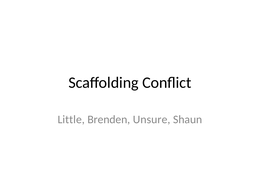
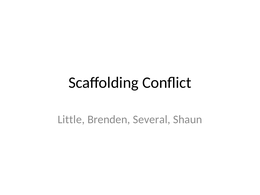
Unsure: Unsure -> Several (152, 120)
